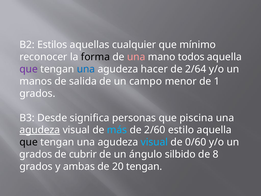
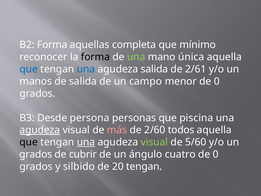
B2 Estilos: Estilos -> Forma (52, 45)
cualquier: cualquier -> completa (134, 45)
una colour: pink -> light green (136, 57)
todos: todos -> única (191, 57)
que colour: purple -> blue (29, 69)
agudeza hacer: hacer -> salida (154, 69)
2/64: 2/64 -> 2/61 (196, 69)
menor de 1: 1 -> 0 (217, 81)
significa: significa -> persona (90, 118)
más colour: light blue -> pink (117, 130)
estilo: estilo -> todos (181, 130)
una underline: none -> present (86, 142)
visual colour: light blue -> light green (154, 142)
0/60: 0/60 -> 5/60 (196, 142)
silbido: silbido -> cuatro (180, 154)
8: 8 -> 0 (216, 154)
ambas: ambas -> silbido (79, 166)
